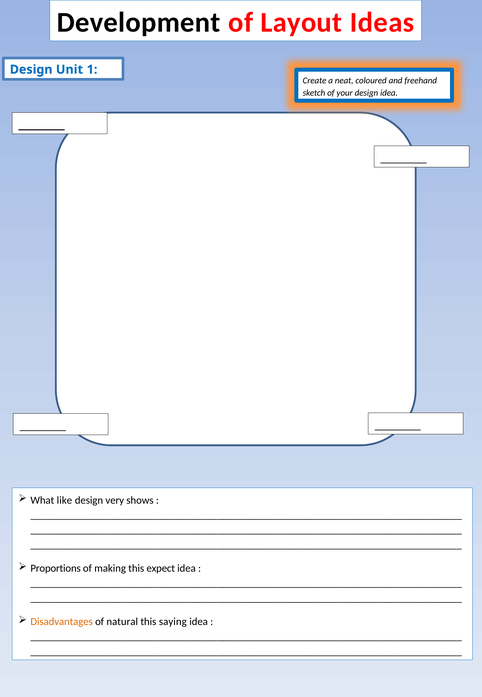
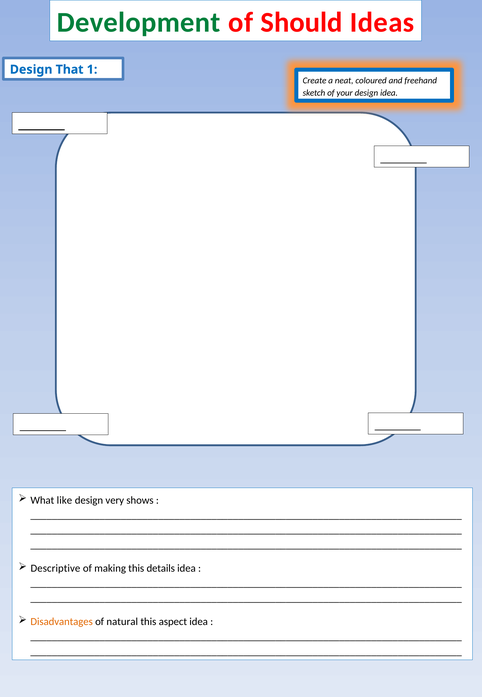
Development colour: black -> green (139, 22)
Layout: Layout -> Should (301, 22)
Unit: Unit -> That (70, 69)
Proportions: Proportions -> Descriptive (55, 568)
expect: expect -> details (161, 568)
saying: saying -> aspect (173, 621)
